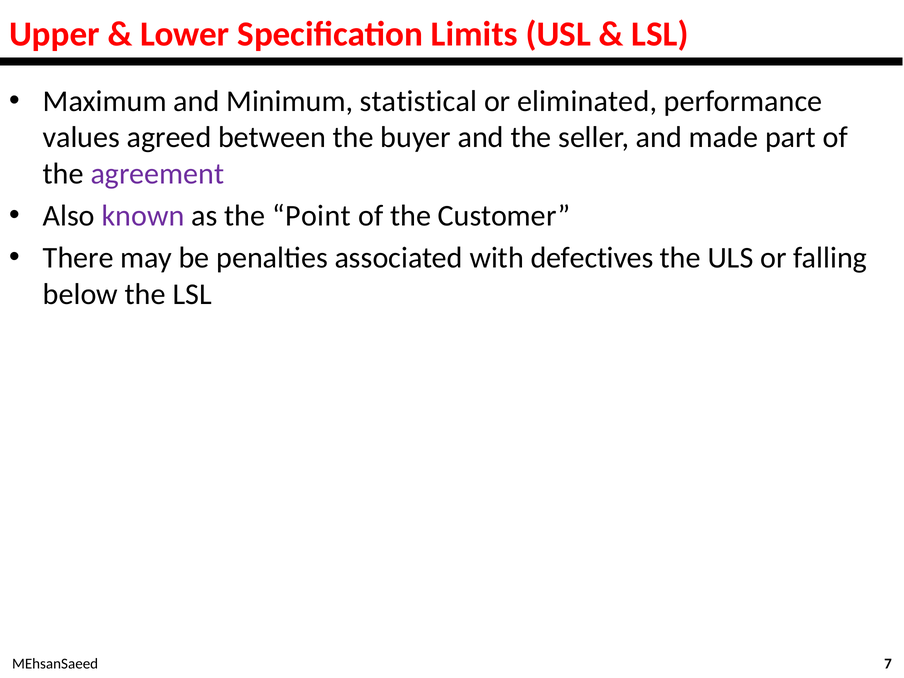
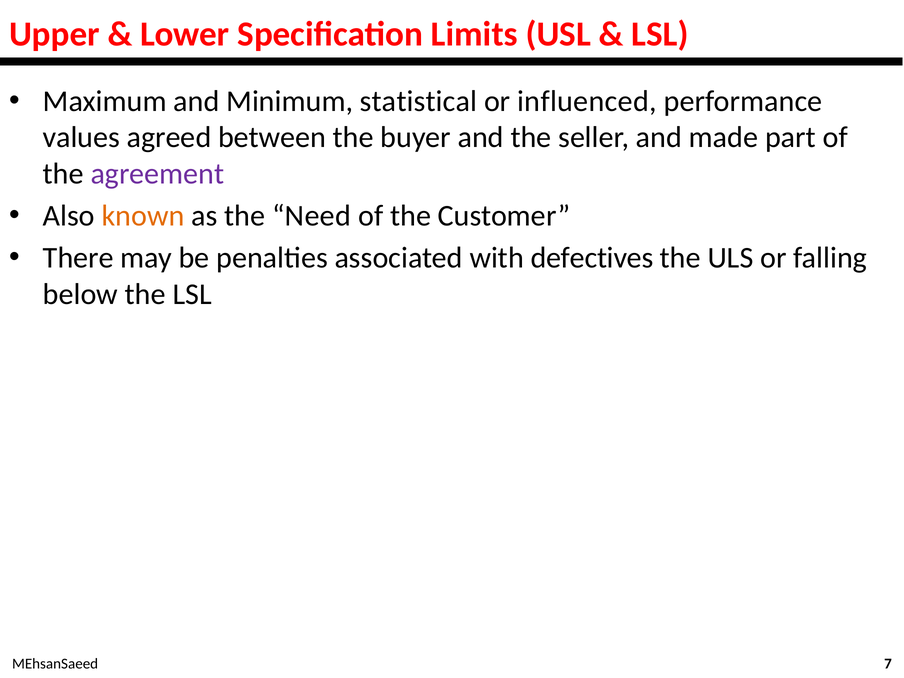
eliminated: eliminated -> influenced (587, 101)
known colour: purple -> orange (143, 216)
Point: Point -> Need (312, 216)
